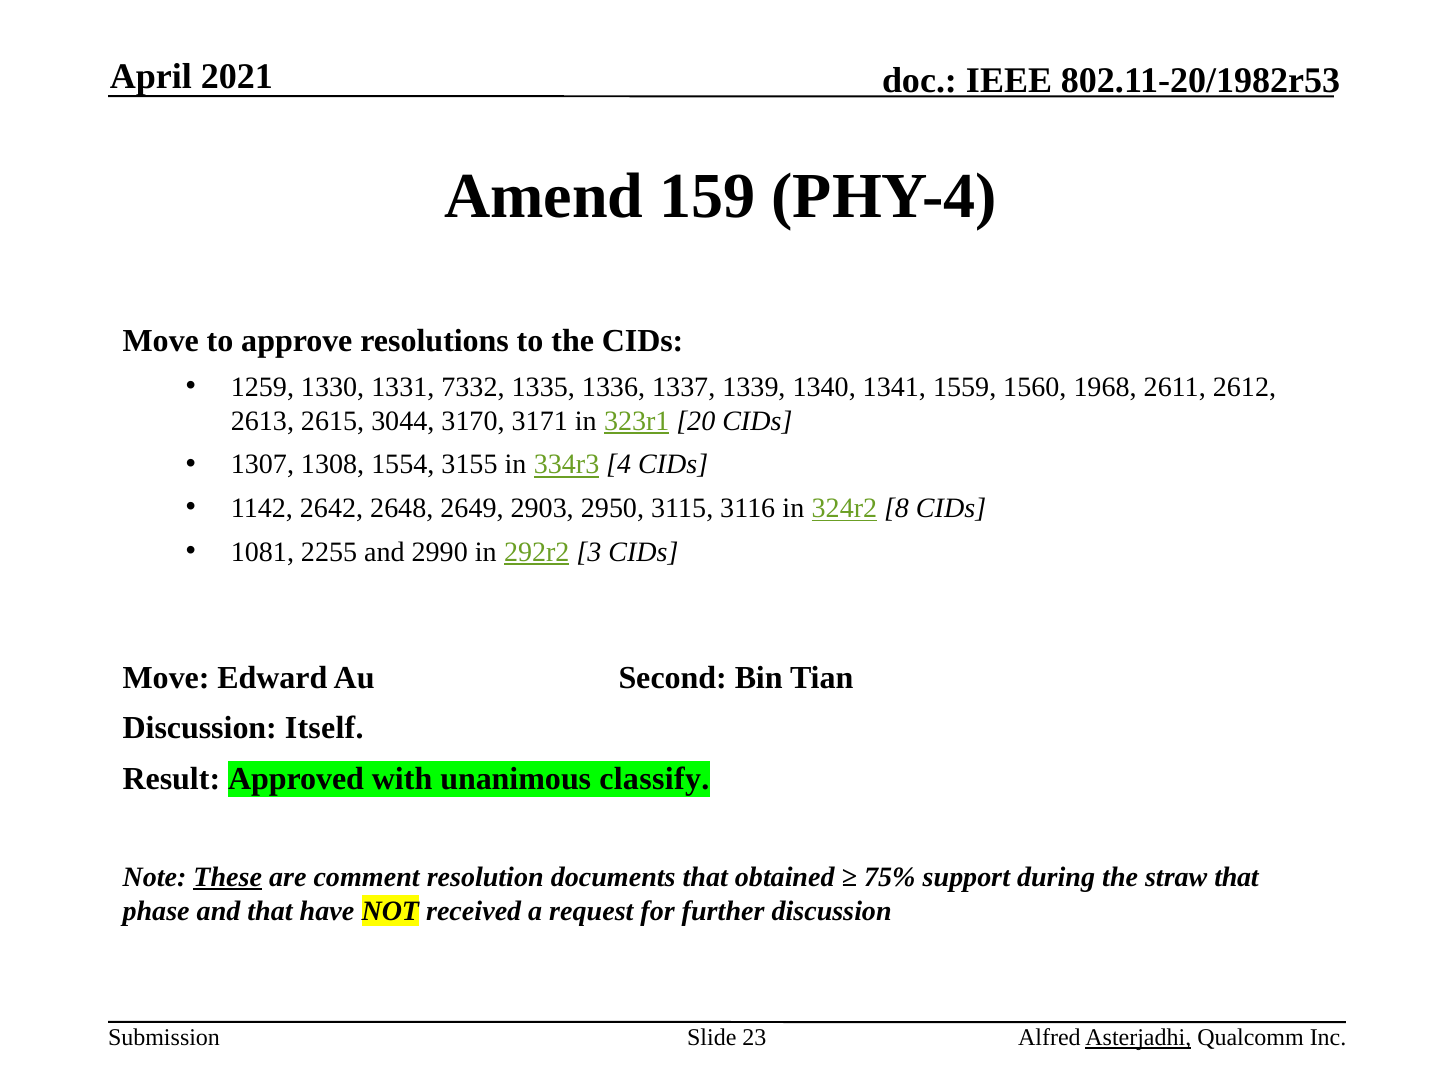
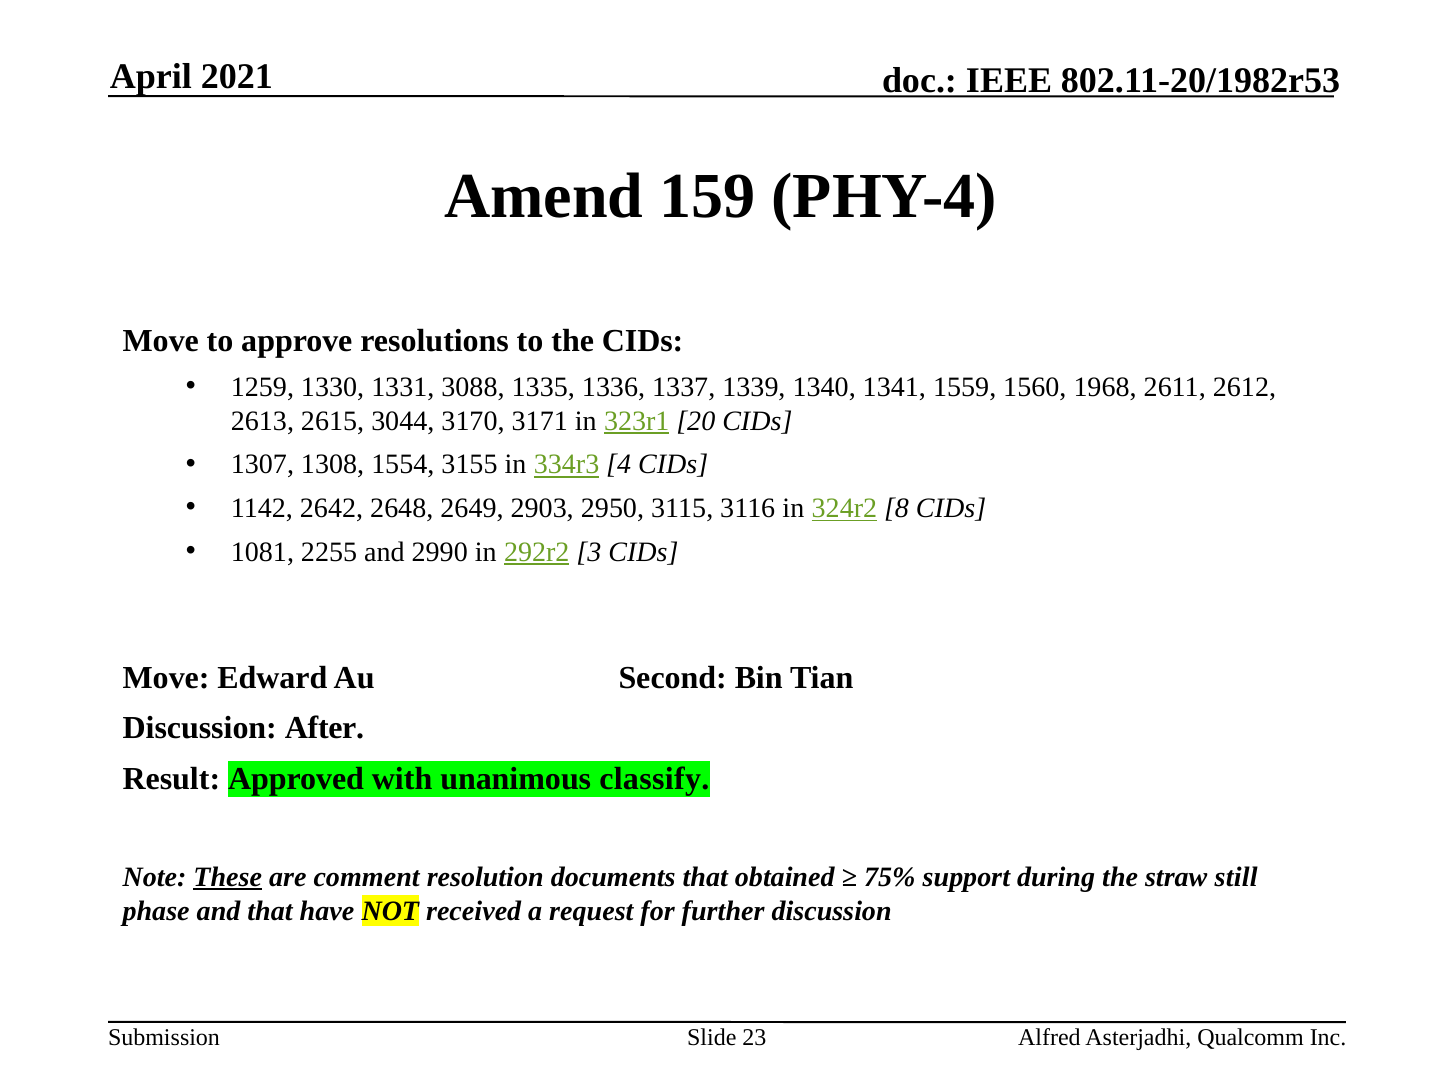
7332: 7332 -> 3088 (473, 387)
Itself: Itself -> After (324, 728)
straw that: that -> still (1236, 877)
Asterjadhi underline: present -> none (1138, 1037)
